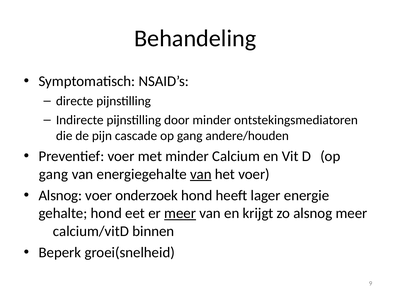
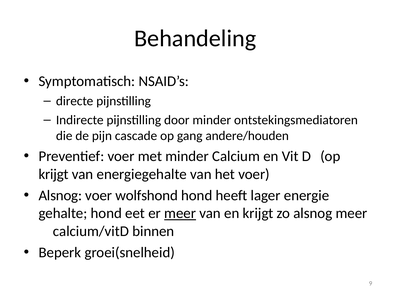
gang: gang -> krijgt (54, 174)
van underline: present -> none (201, 174)
onderzoek: onderzoek -> wolfshond (147, 195)
